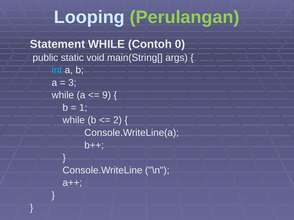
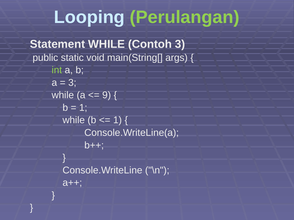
Contoh 0: 0 -> 3 (180, 44)
int colour: light blue -> light green (57, 70)
2: 2 -> 1 (117, 120)
